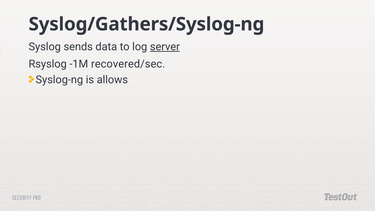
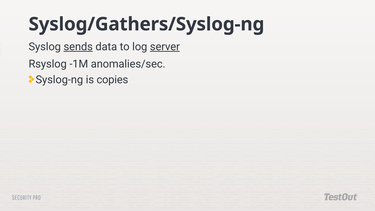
sends underline: none -> present (78, 47)
recovered/sec: recovered/sec -> anomalies/sec (128, 64)
allows: allows -> copies (112, 80)
